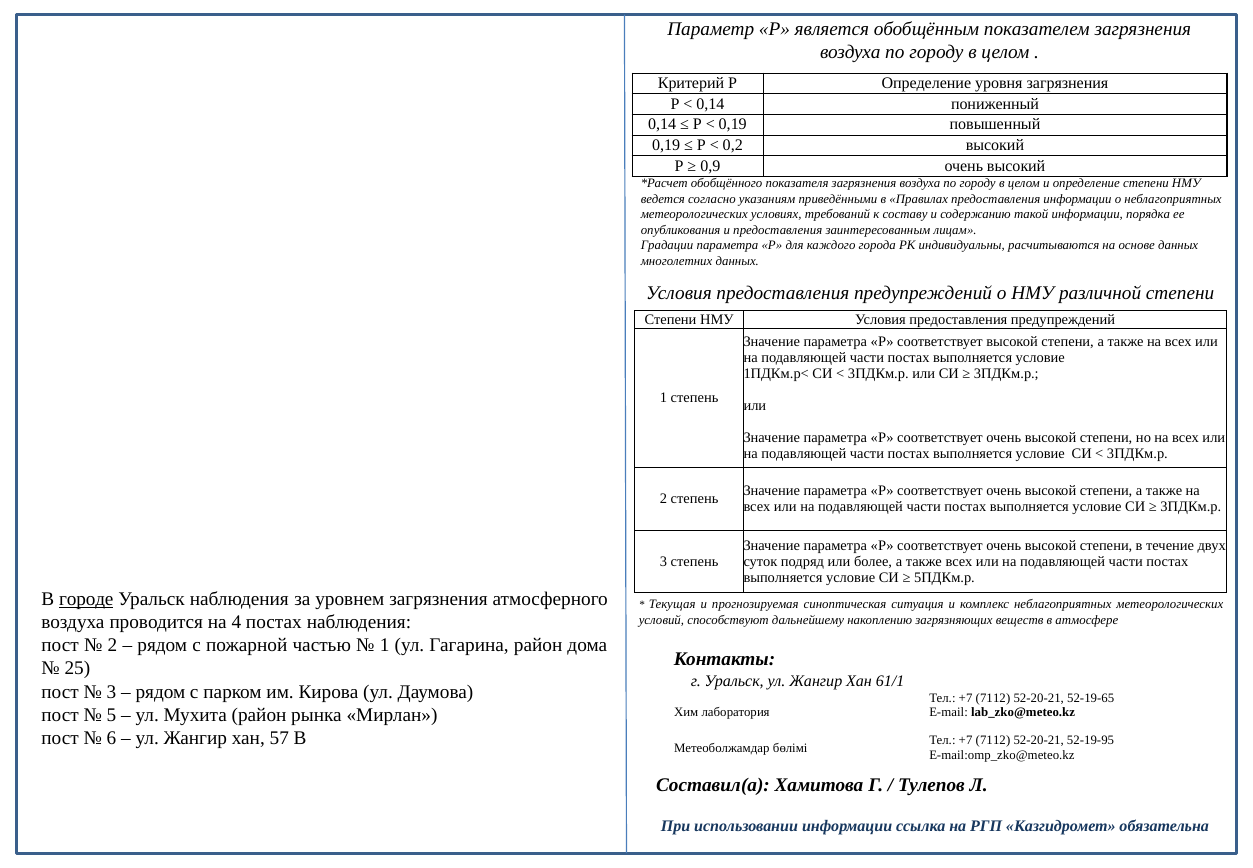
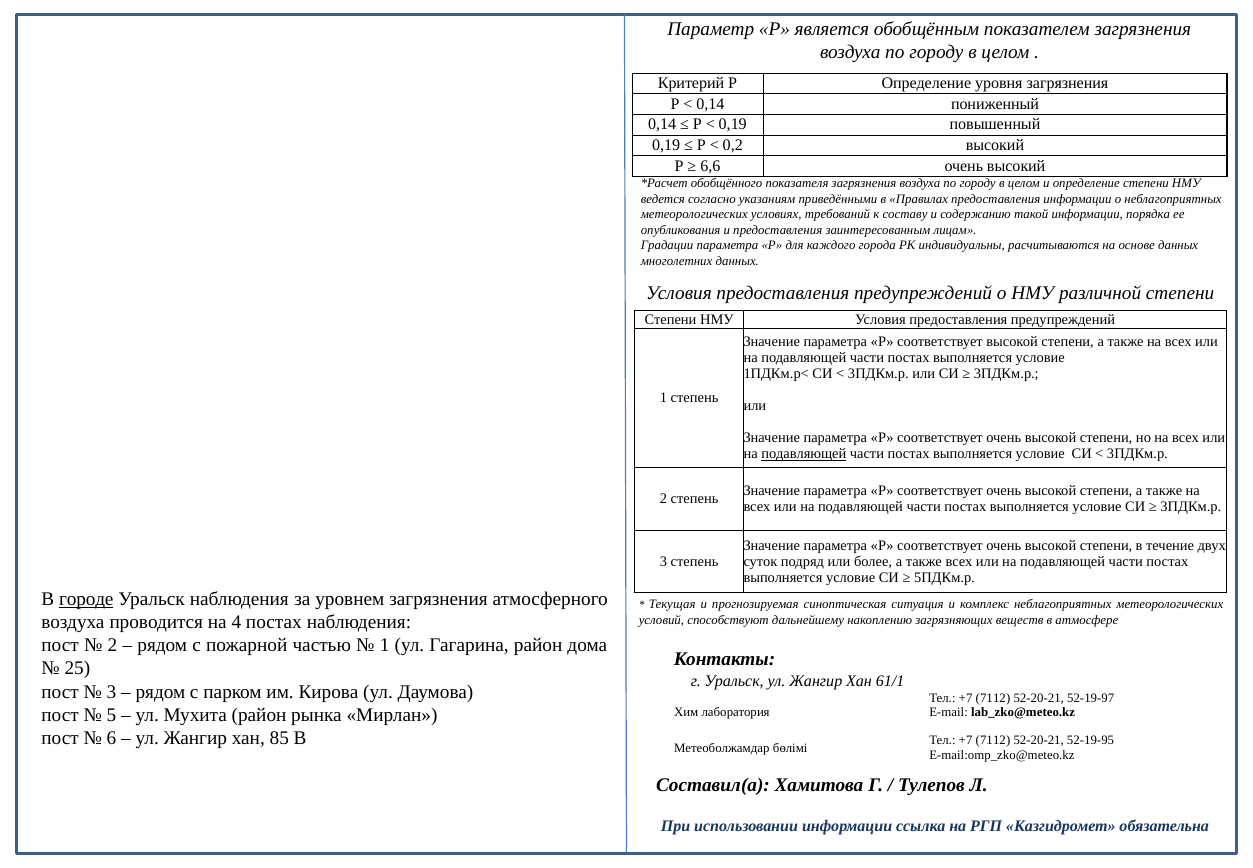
0,9: 0,9 -> 6,6 (710, 166)
подавляющей underline: none -> present (804, 453)
52-19-65: 52-19-65 -> 52-19-97 (1091, 698)
57: 57 -> 85 (279, 738)
